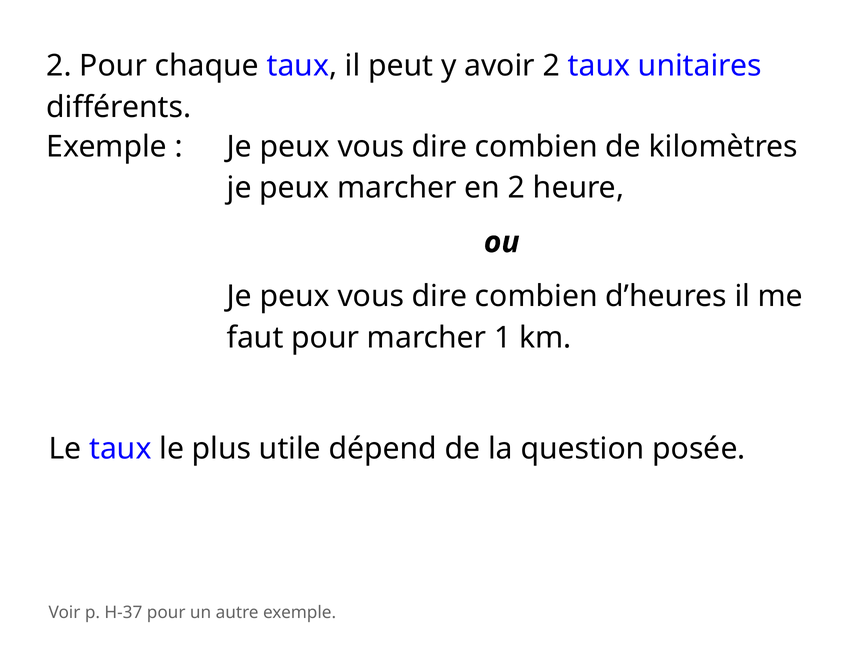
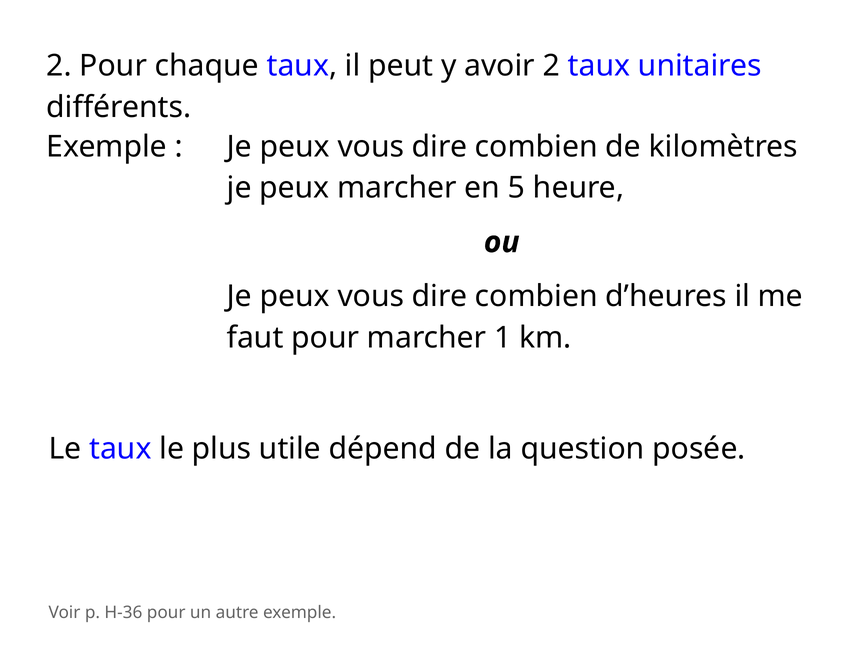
en 2: 2 -> 5 (516, 188)
H-37: H-37 -> H-36 (123, 612)
